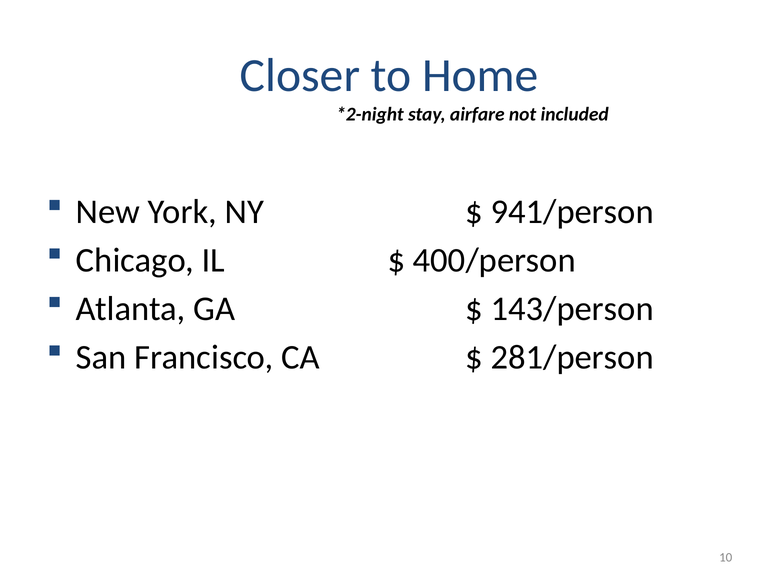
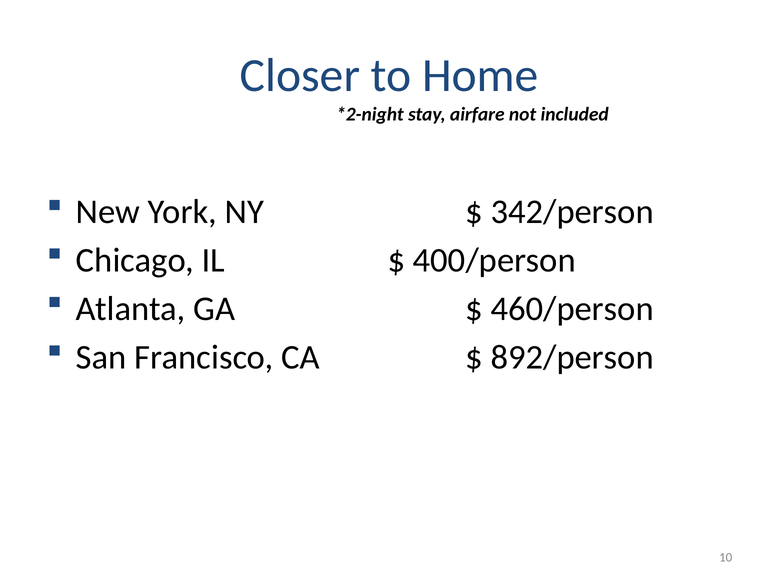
941/person: 941/person -> 342/person (572, 212)
143/person: 143/person -> 460/person (572, 309)
281/person: 281/person -> 892/person (572, 357)
